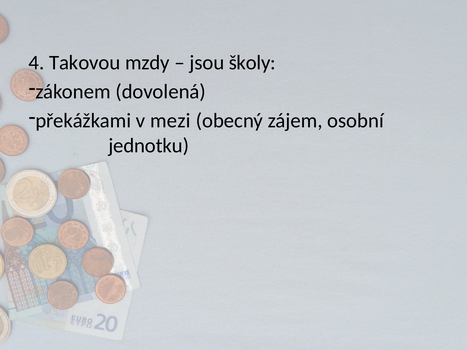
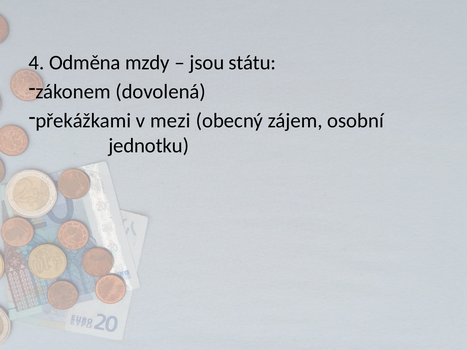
Takovou: Takovou -> Odměna (85, 63)
školy: školy -> státu (252, 63)
